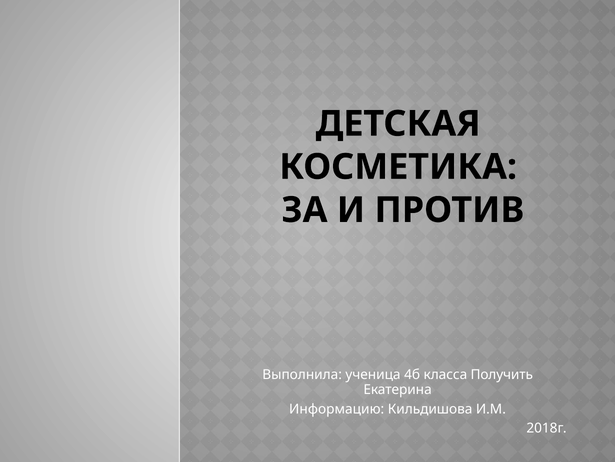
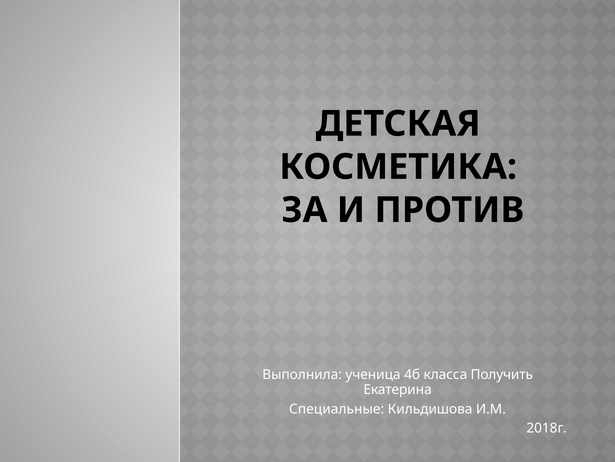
Информацию: Информацию -> Специальные (337, 408)
